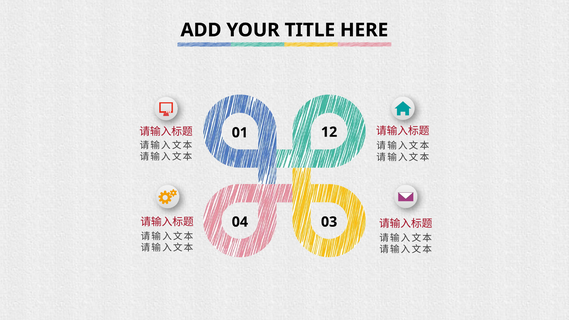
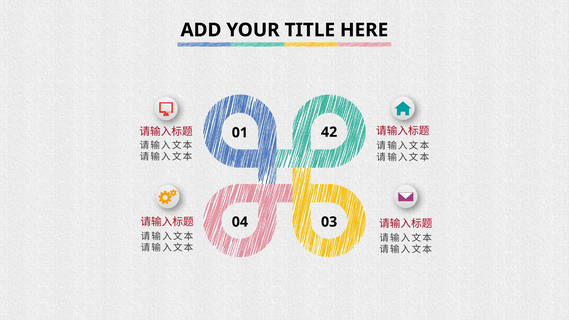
12: 12 -> 42 (329, 132)
